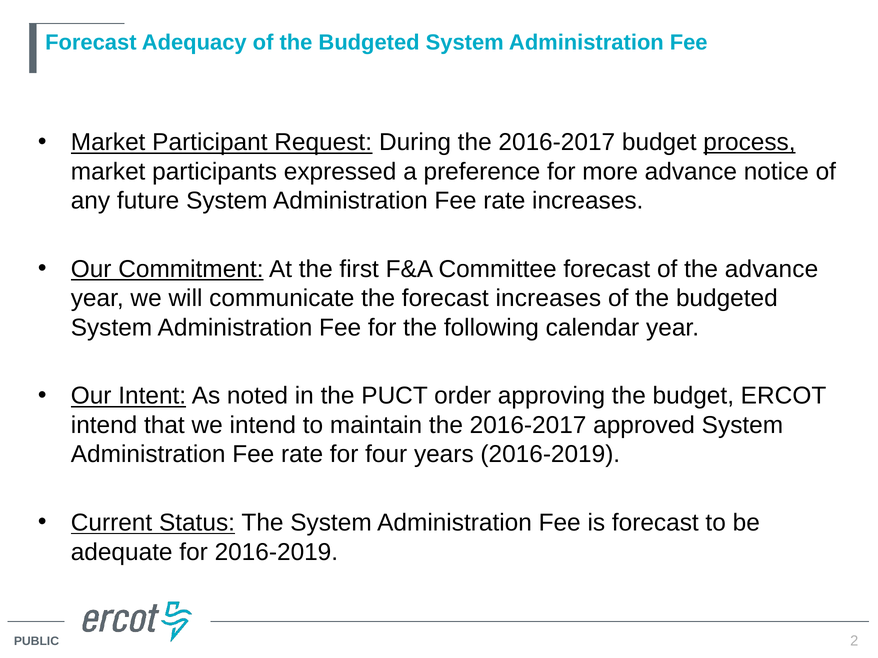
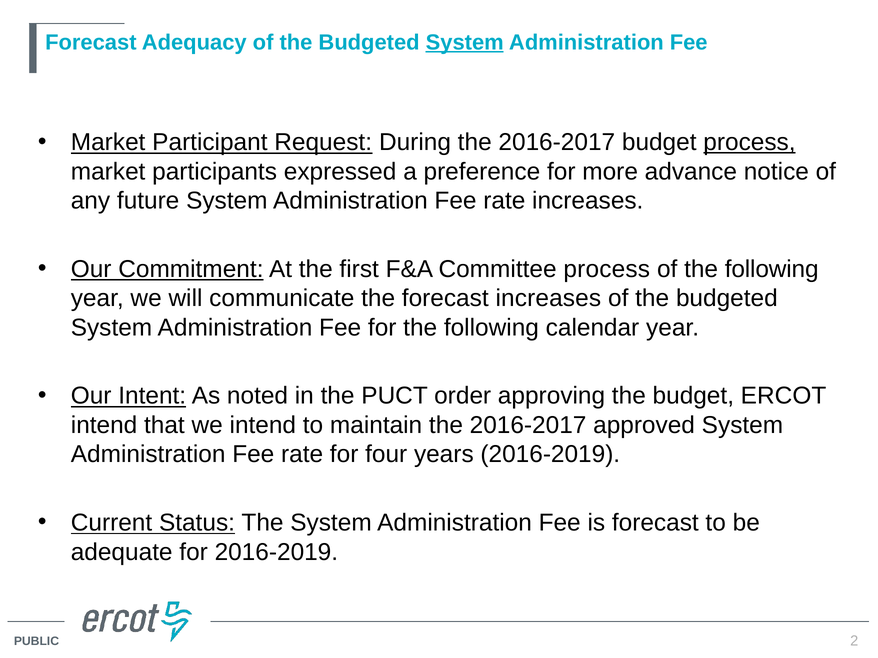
System underline: none -> present (465, 42)
Committee forecast: forecast -> process (607, 269)
of the advance: advance -> following (772, 269)
